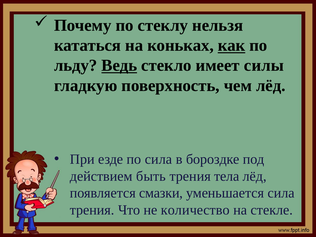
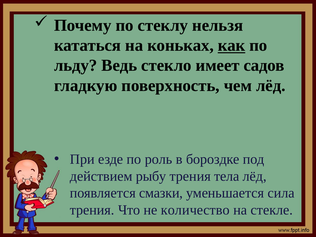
Ведь underline: present -> none (119, 65)
силы: силы -> садов (264, 65)
по сила: сила -> роль (159, 159)
быть: быть -> рыбу (151, 176)
